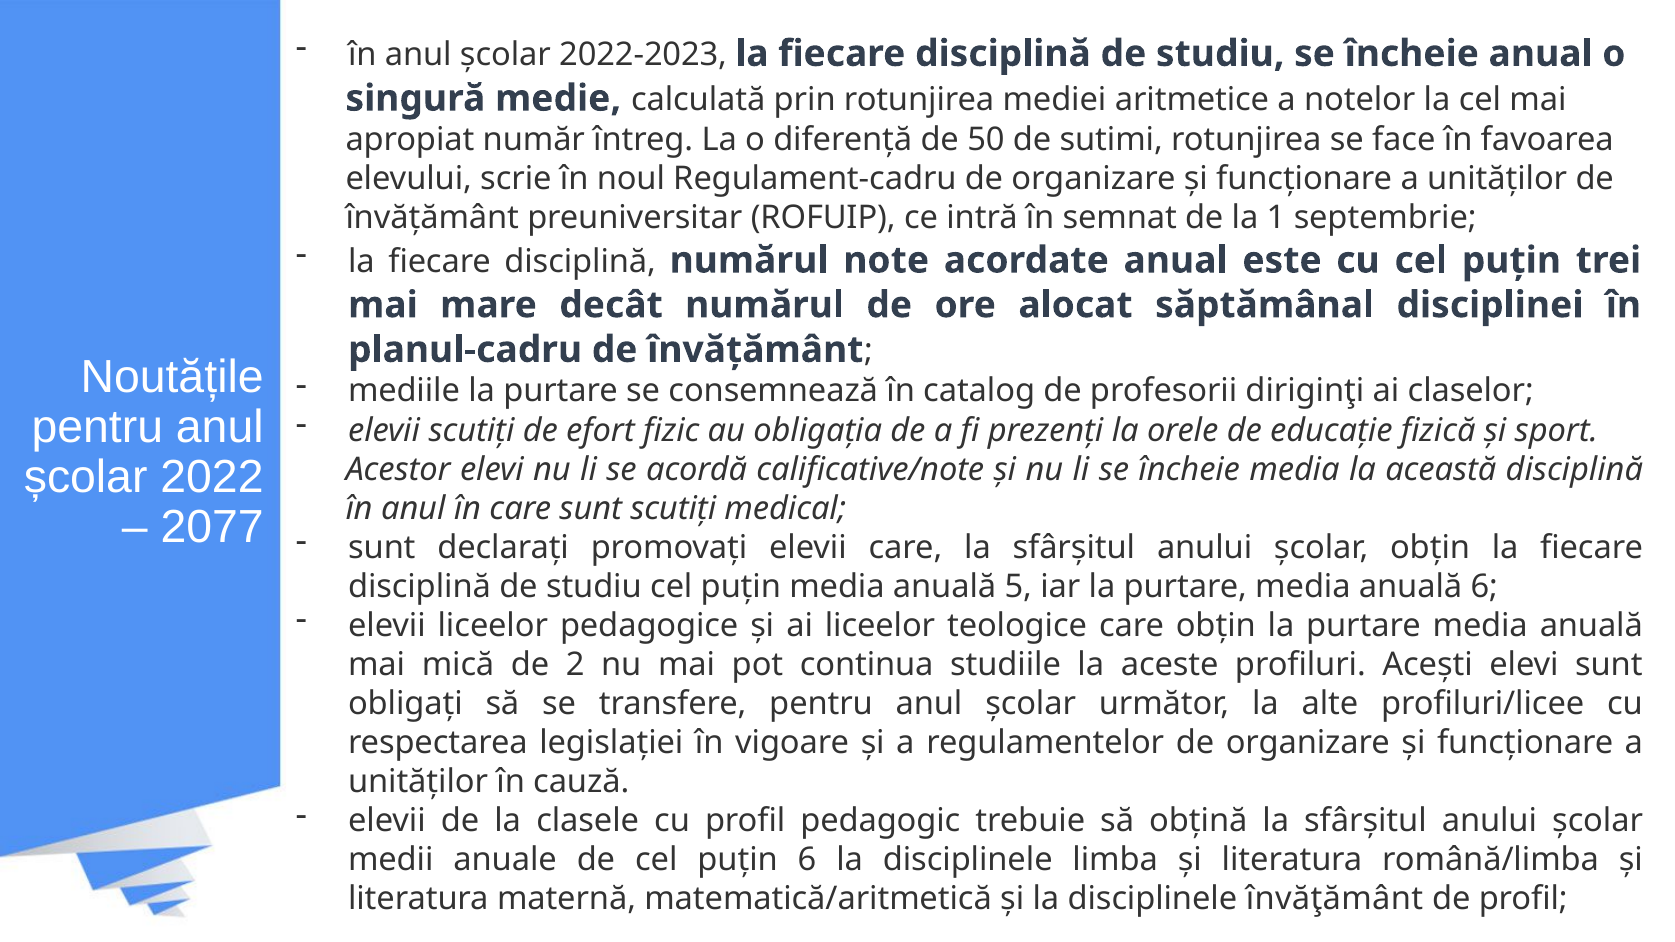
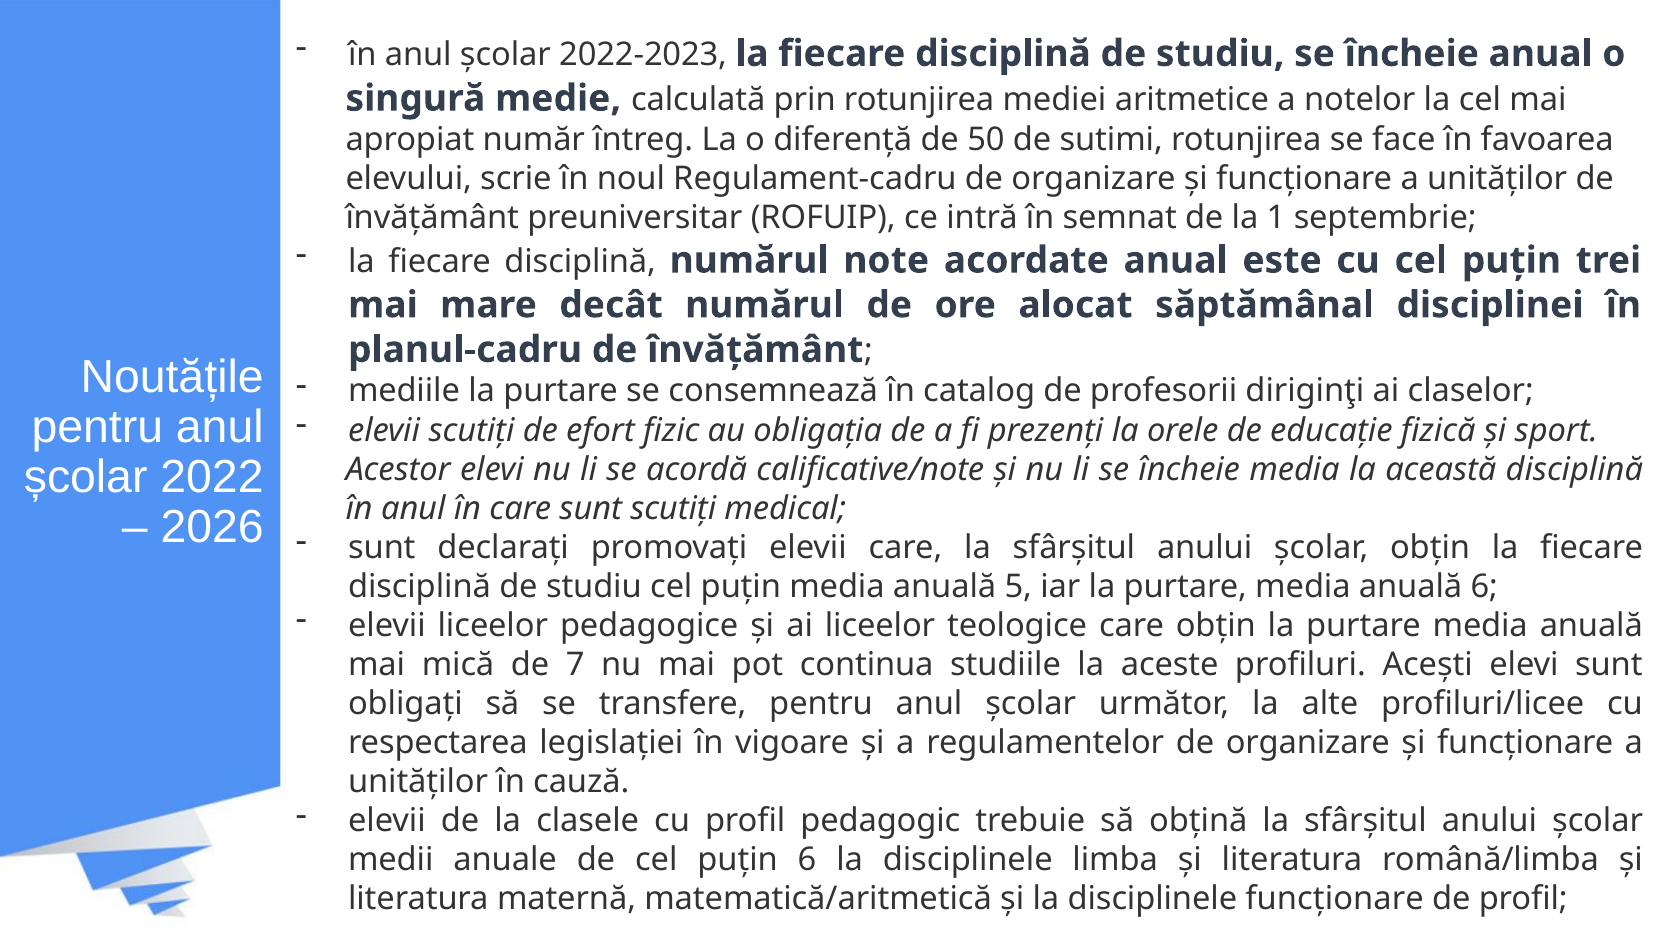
2077: 2077 -> 2026 (212, 528)
2: 2 -> 7 (575, 665)
disciplinele învăţământ: învăţământ -> funcționare (1335, 899)
